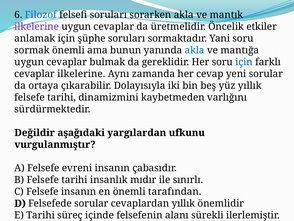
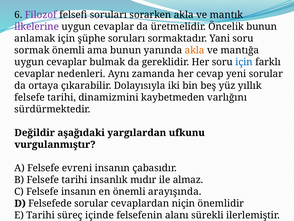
Filozof colour: blue -> purple (41, 15)
Öncelik etkiler: etkiler -> bunun (262, 27)
akla colour: blue -> orange (195, 50)
cevaplar ilkelerine: ilkelerine -> nedenleri (81, 74)
sınırlı: sınırlı -> almaz (188, 180)
tarafından: tarafından -> arayışında (175, 191)
cevaplardan yıllık: yıllık -> niçin (183, 203)
